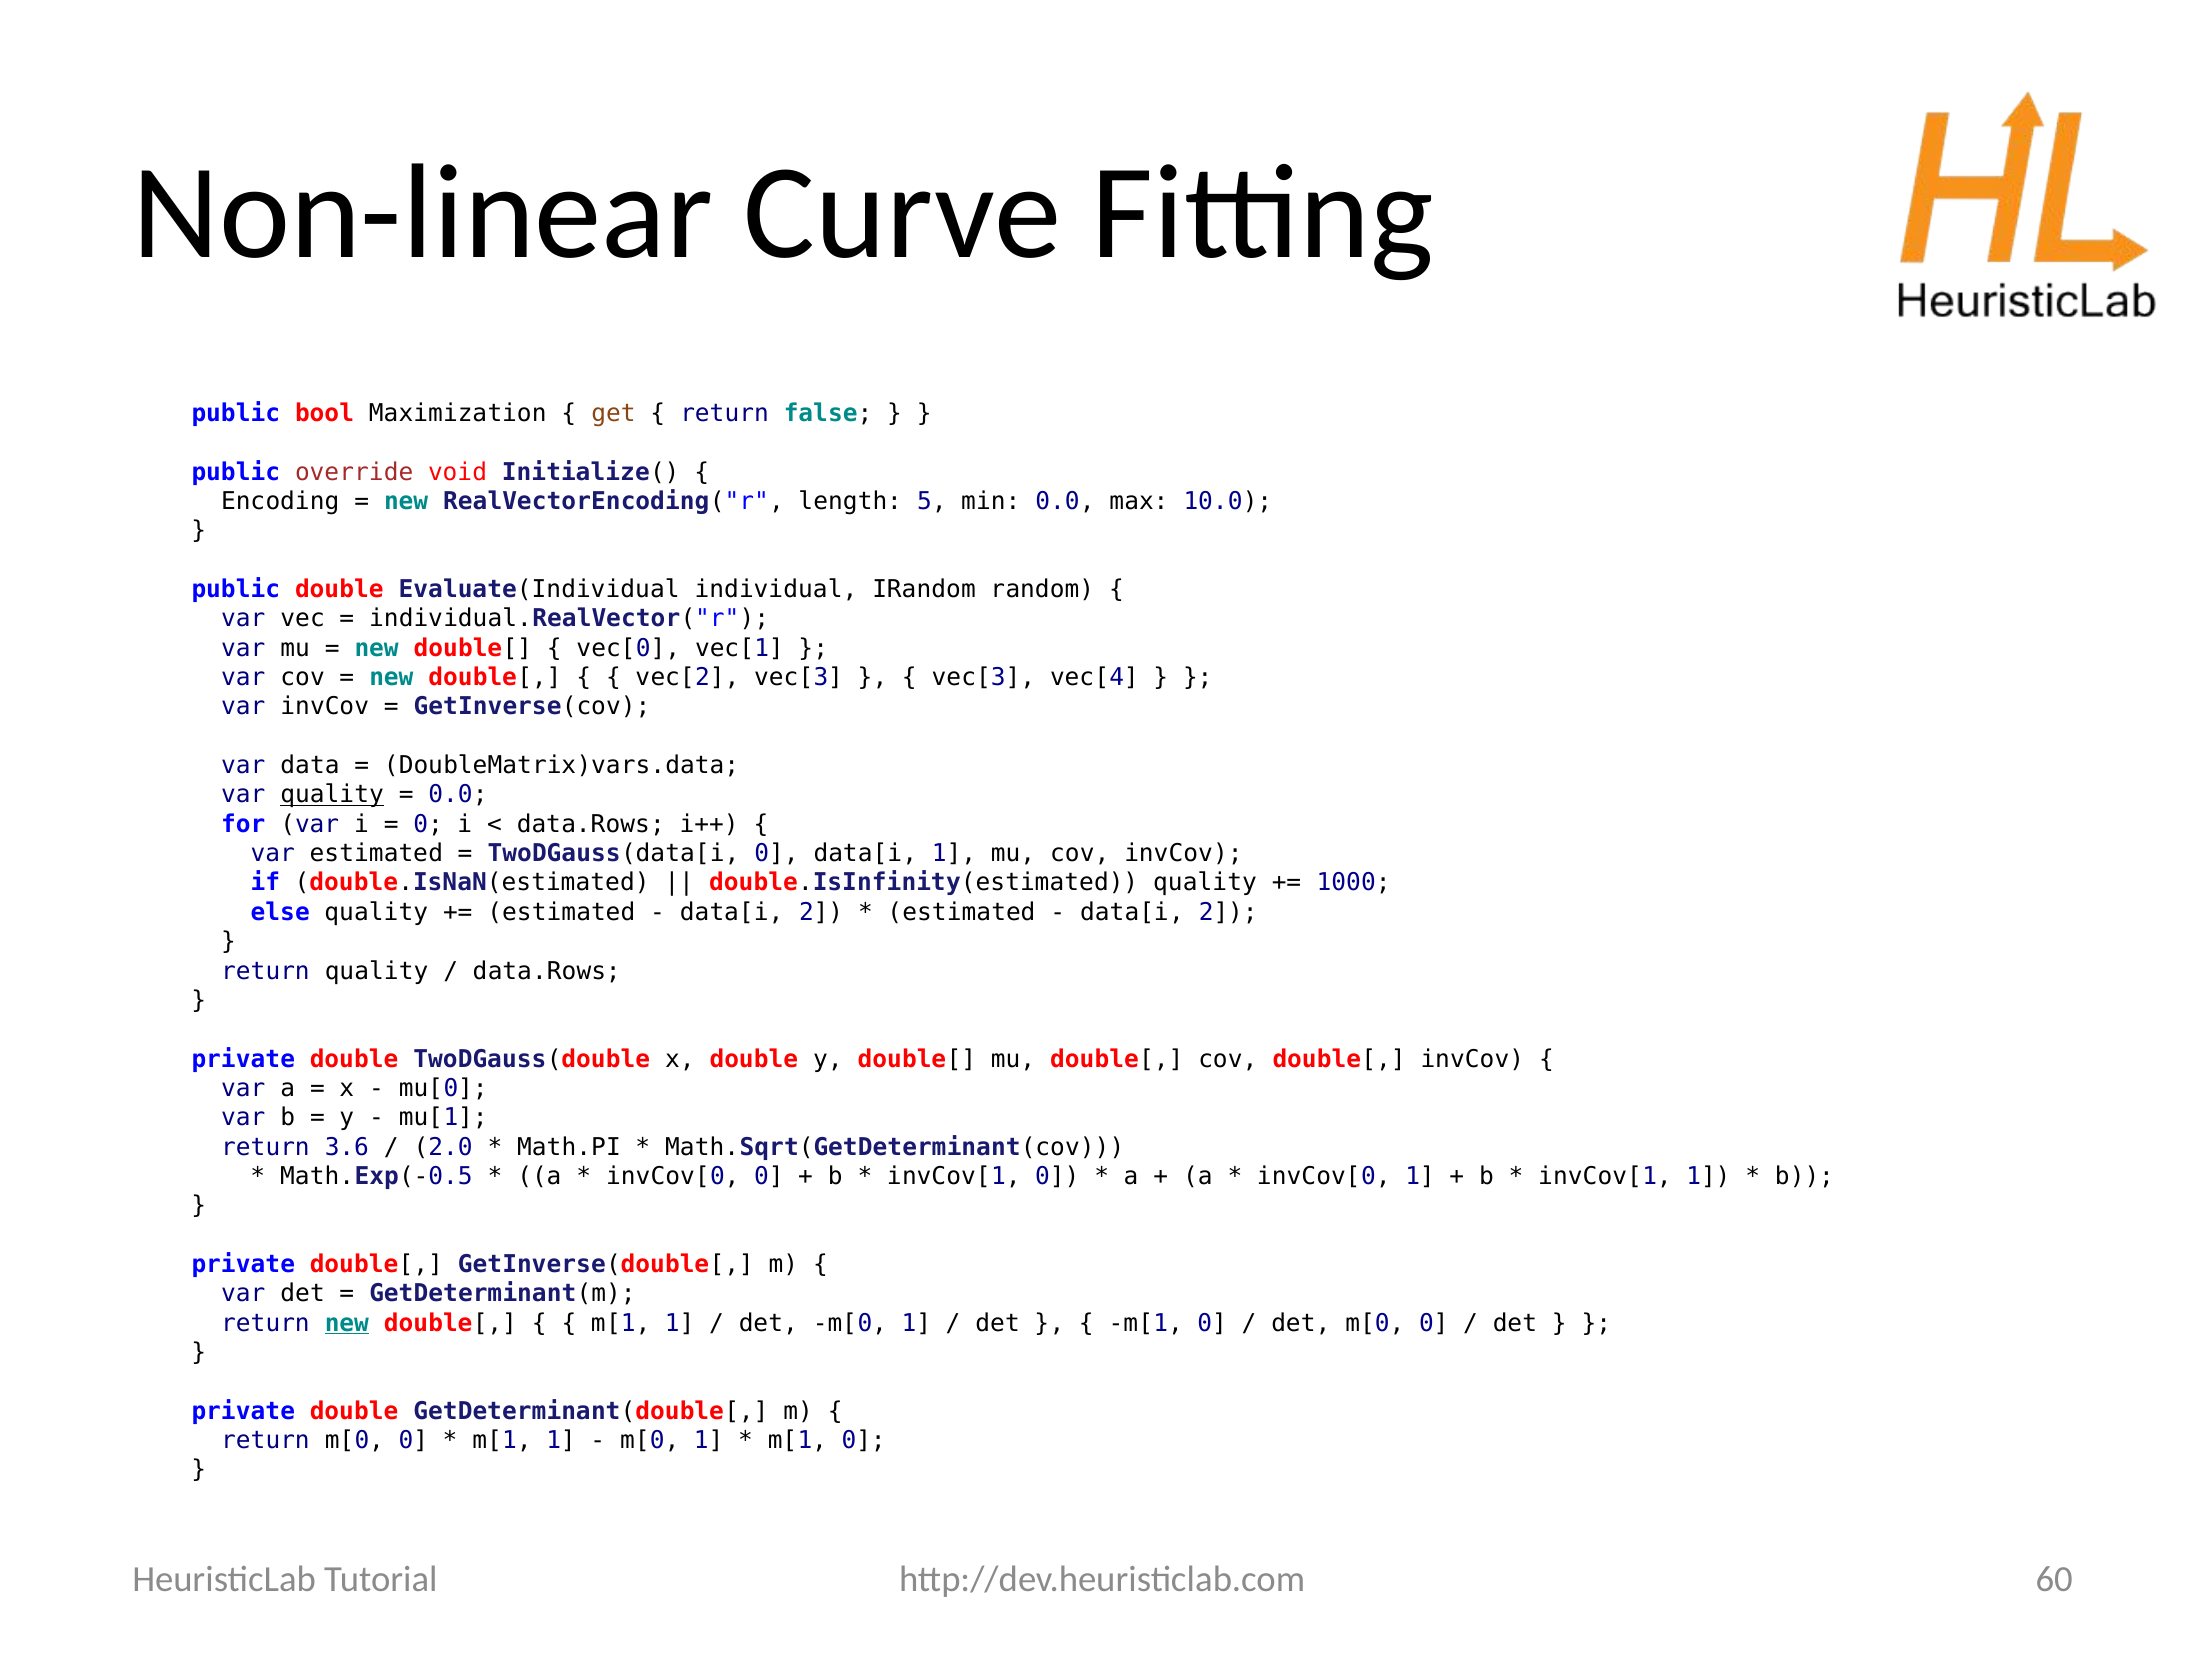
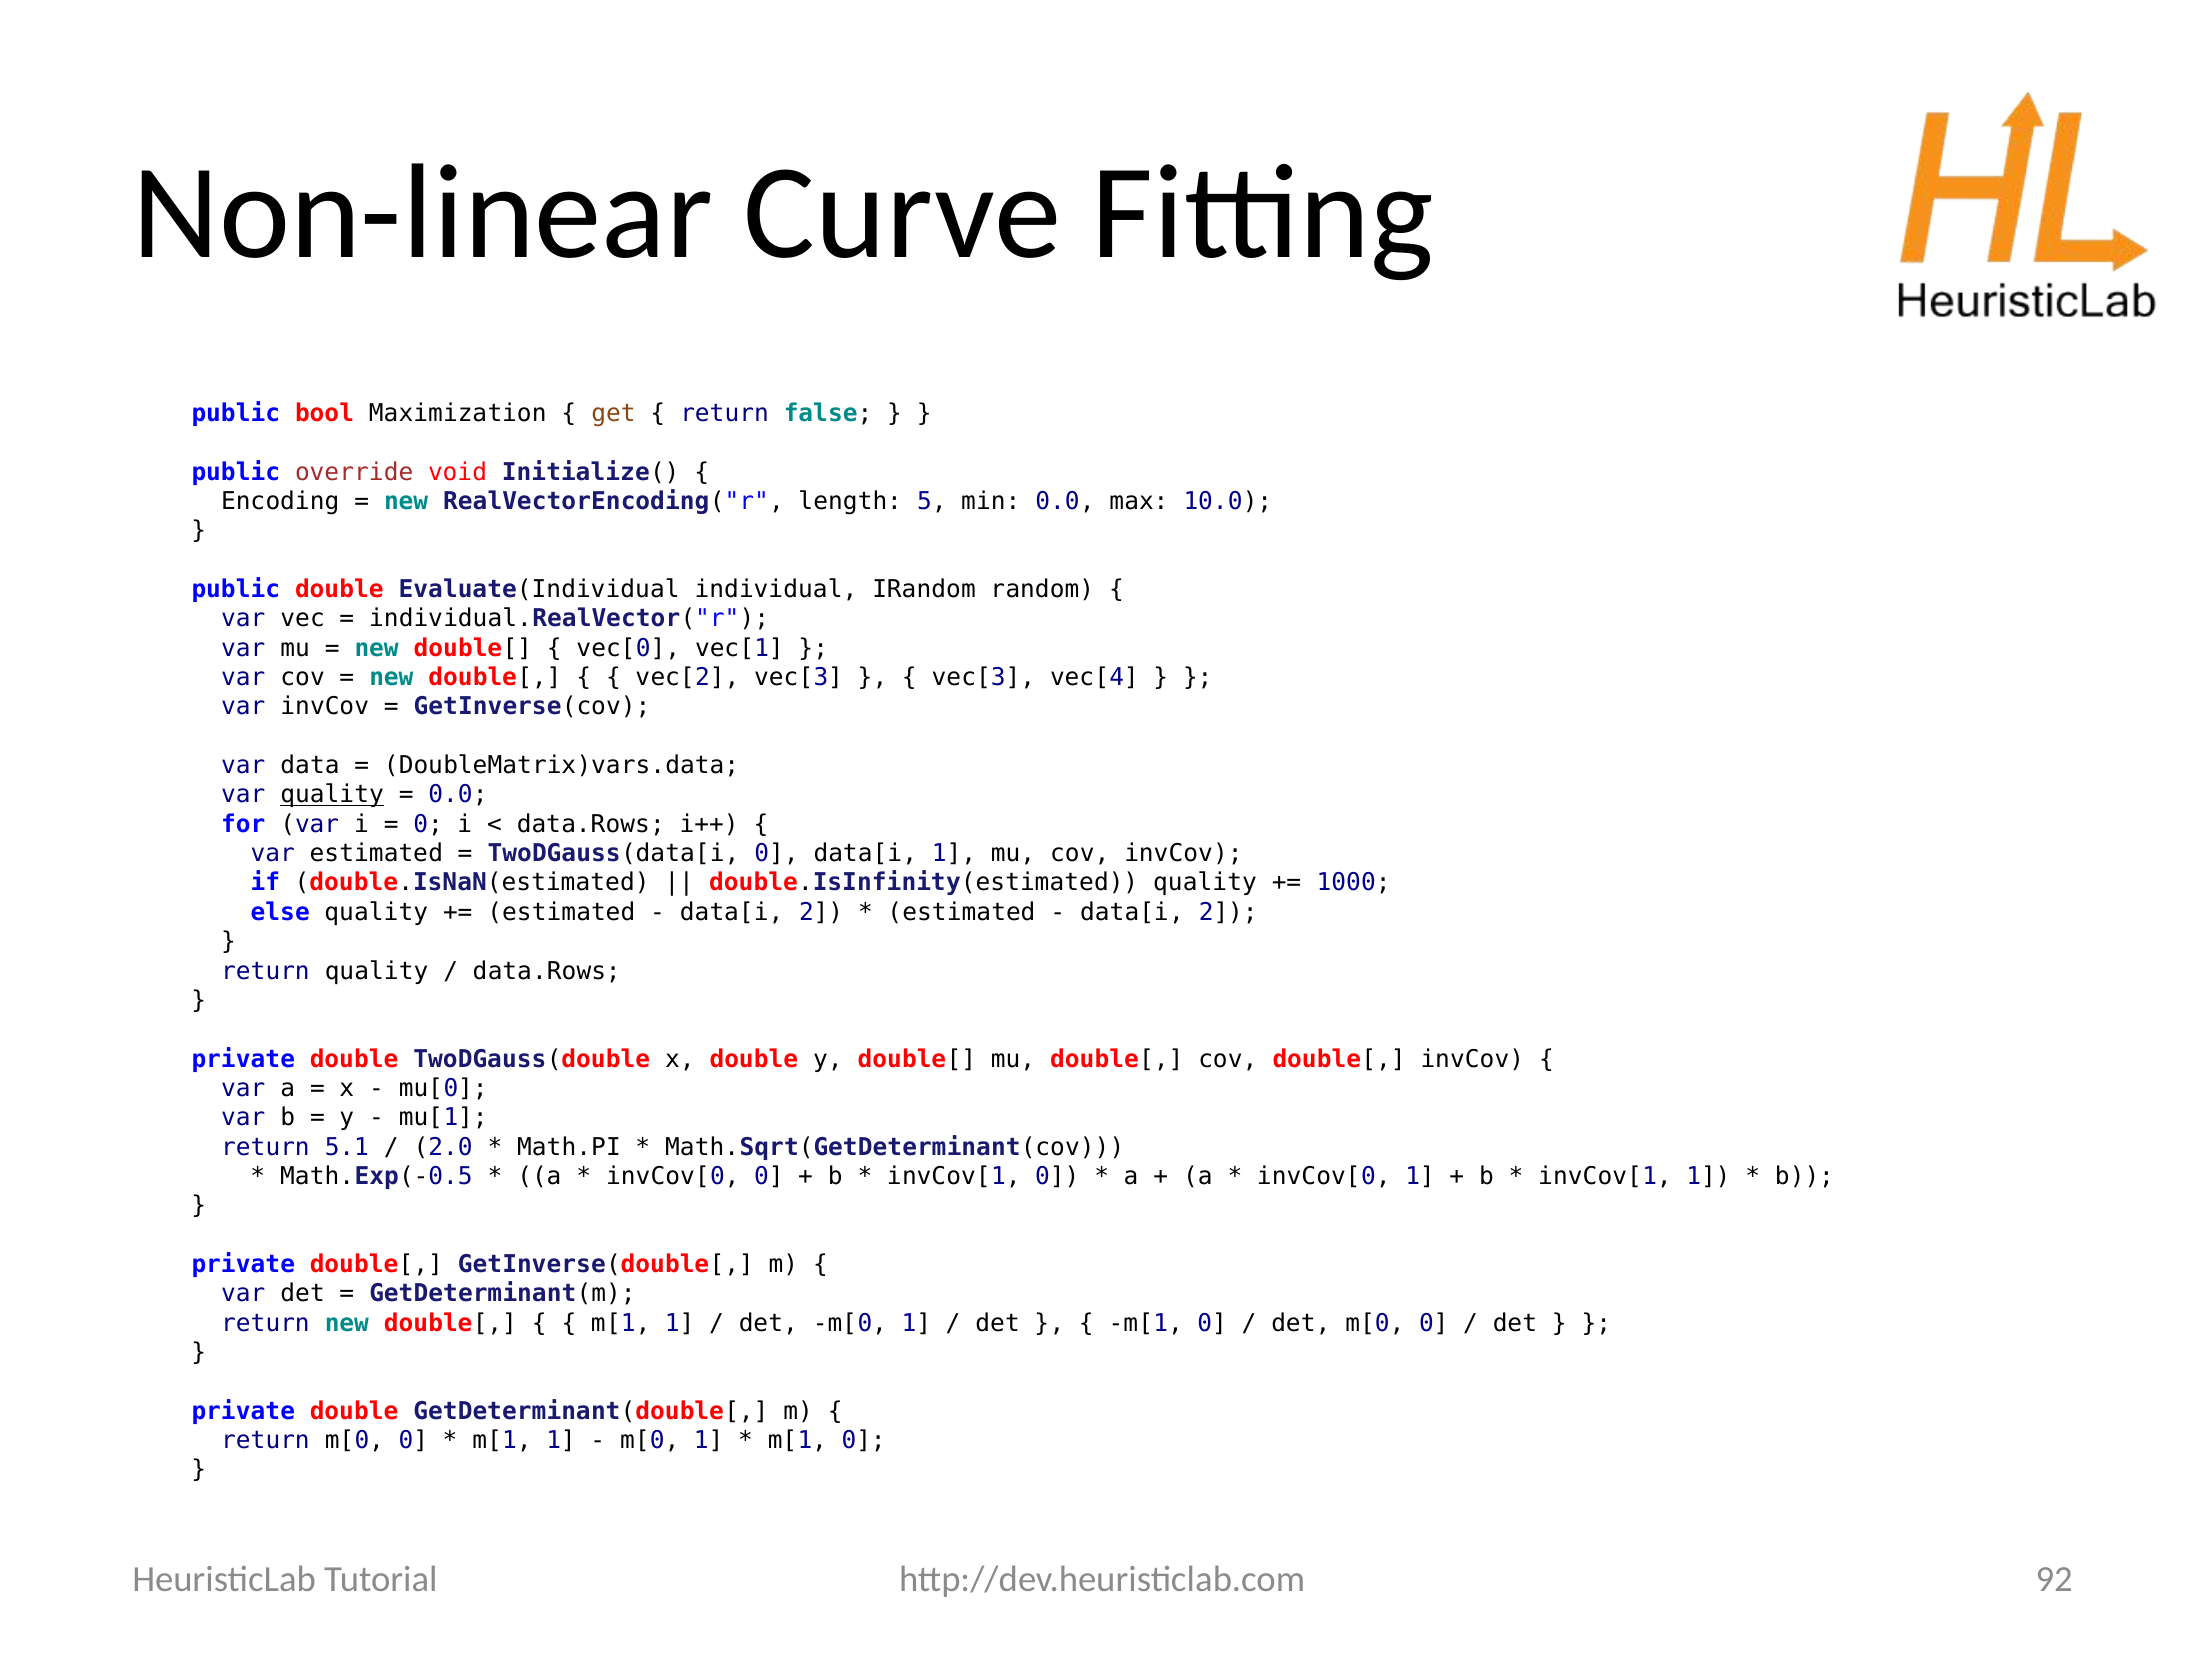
3.6: 3.6 -> 5.1 (347, 1147)
new underline: present -> none (347, 1323)
60: 60 -> 92 (2054, 1579)
